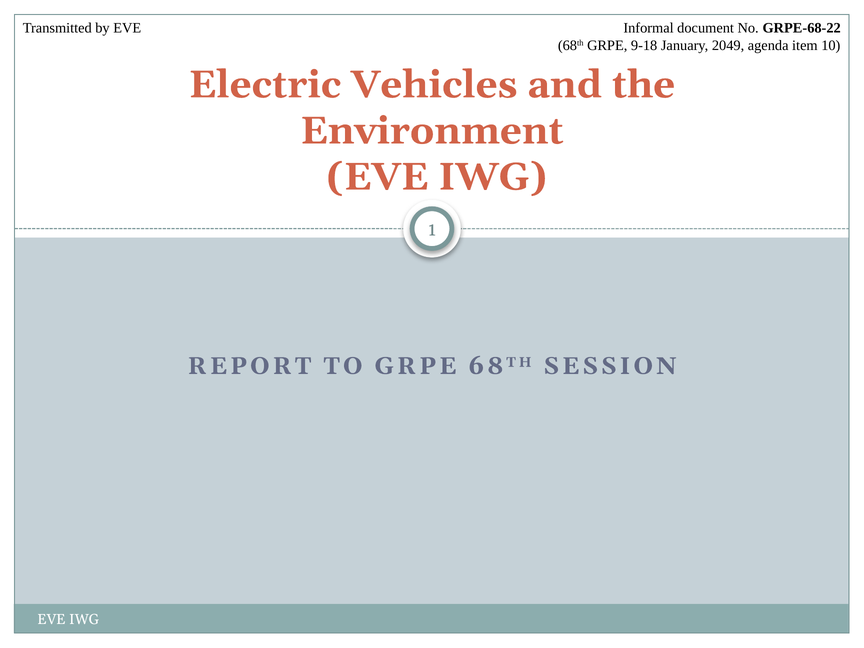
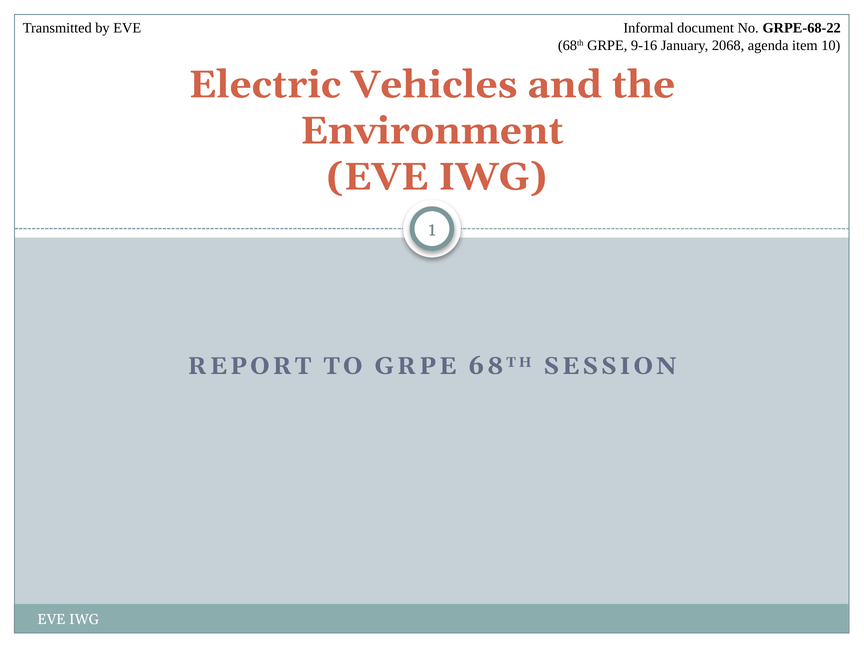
9-18: 9-18 -> 9-16 (644, 46)
2049: 2049 -> 2068 (728, 46)
